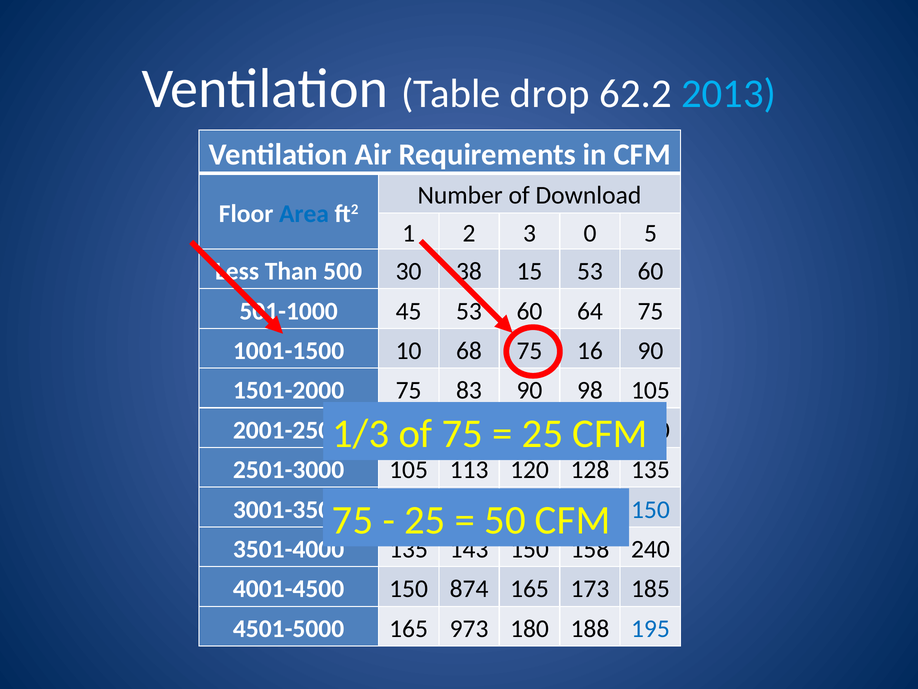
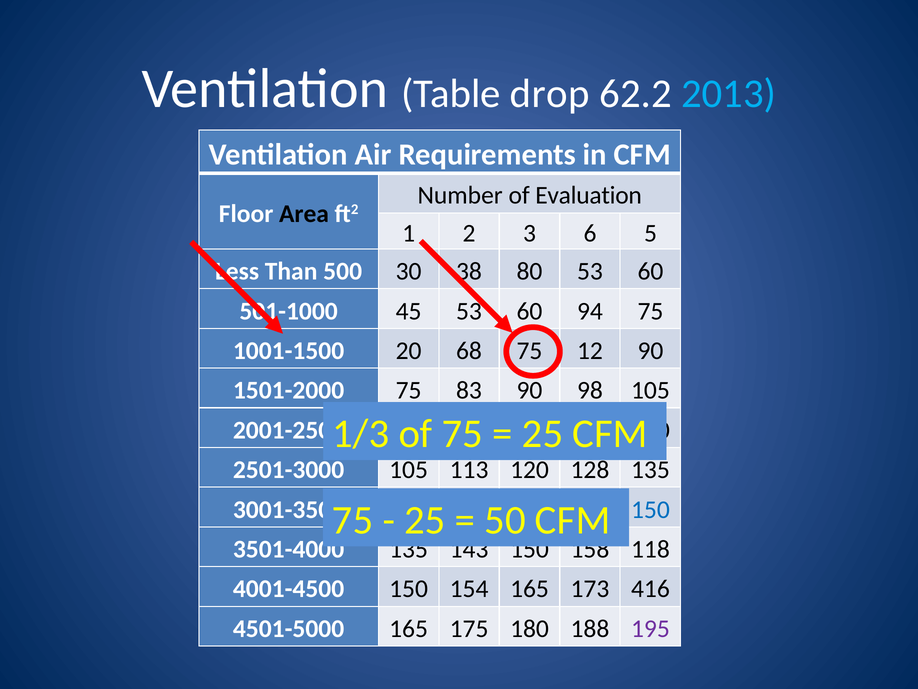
Download: Download -> Evaluation (589, 195)
Area colour: blue -> black (304, 213)
0: 0 -> 6 (590, 233)
15: 15 -> 80 (529, 271)
64: 64 -> 94 (590, 311)
10: 10 -> 20 (409, 351)
16: 16 -> 12 (590, 351)
240: 240 -> 118 (650, 549)
874: 874 -> 154 (469, 589)
185: 185 -> 416 (650, 589)
973: 973 -> 175 (469, 628)
195 colour: blue -> purple (650, 628)
